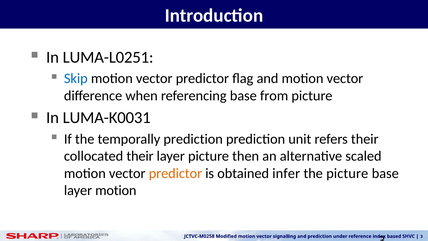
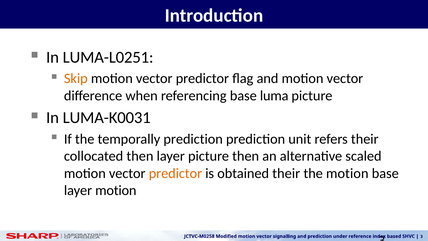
Skip colour: blue -> orange (76, 79)
from: from -> luma (274, 96)
collocated their: their -> then (140, 156)
obtained infer: infer -> their (286, 173)
the picture: picture -> motion (347, 173)
